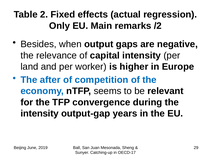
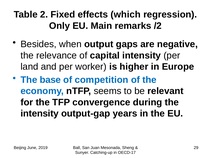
actual: actual -> which (126, 15)
after: after -> base (50, 80)
